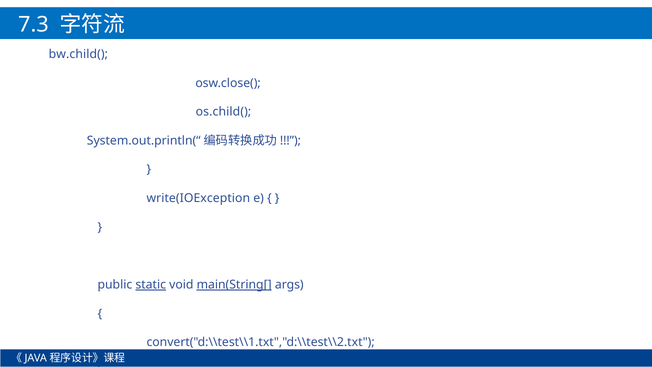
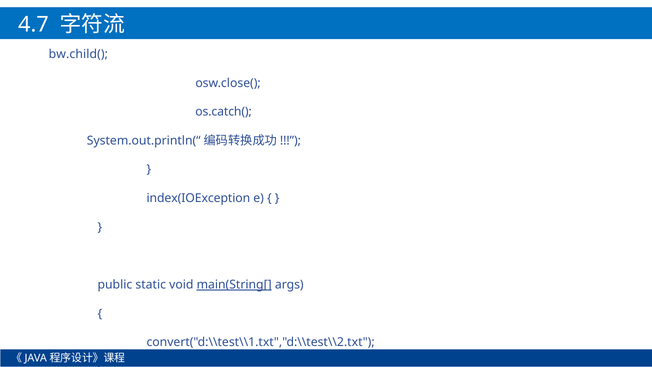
7.3: 7.3 -> 4.7 (33, 25)
os.child(: os.child( -> os.catch( (224, 112)
write(IOException: write(IOException -> index(IOException (198, 198)
static underline: present -> none (151, 285)
